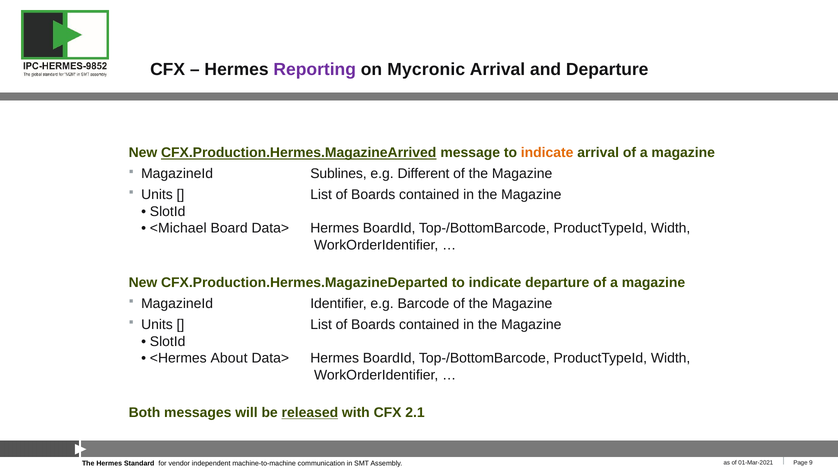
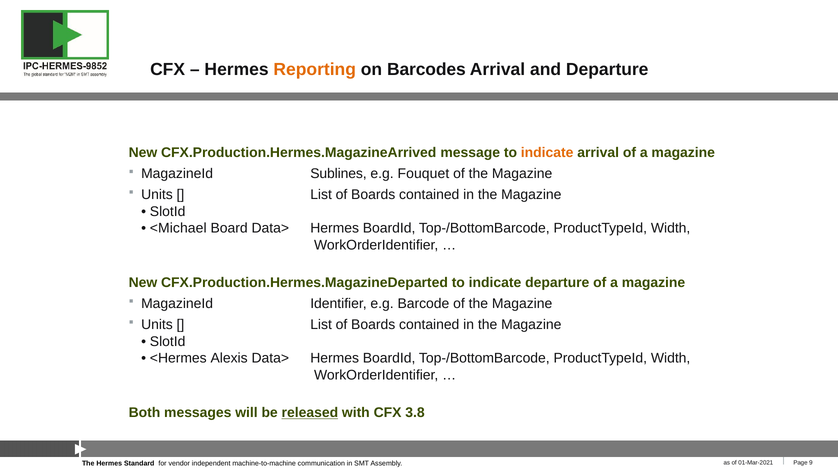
Reporting colour: purple -> orange (315, 70)
Mycronic: Mycronic -> Barcodes (426, 70)
CFX.Production.Hermes.MagazineArrived underline: present -> none (299, 153)
Different: Different -> Fouquet (423, 174)
About: About -> Alexis (229, 358)
2.1: 2.1 -> 3.8 (415, 412)
